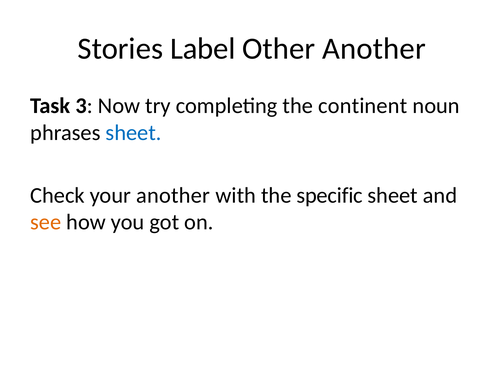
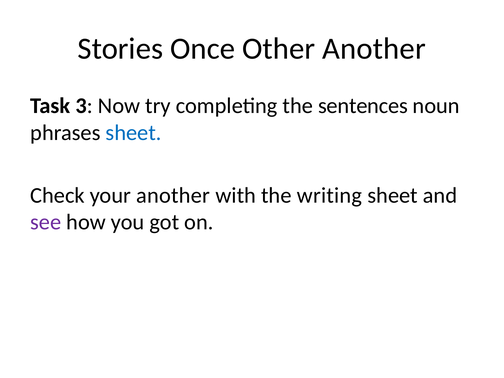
Label: Label -> Once (203, 49)
continent: continent -> sentences (363, 106)
specific: specific -> writing (329, 195)
see colour: orange -> purple (46, 222)
